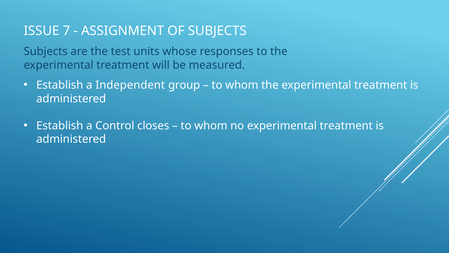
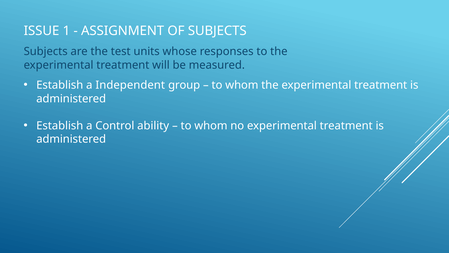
7: 7 -> 1 (66, 31)
closes: closes -> ability (153, 125)
